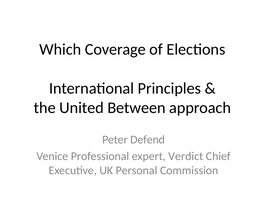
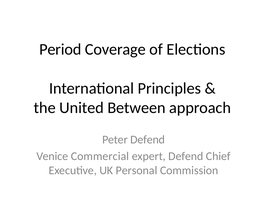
Which: Which -> Period (60, 49)
Professional: Professional -> Commercial (100, 156)
expert Verdict: Verdict -> Defend (186, 156)
